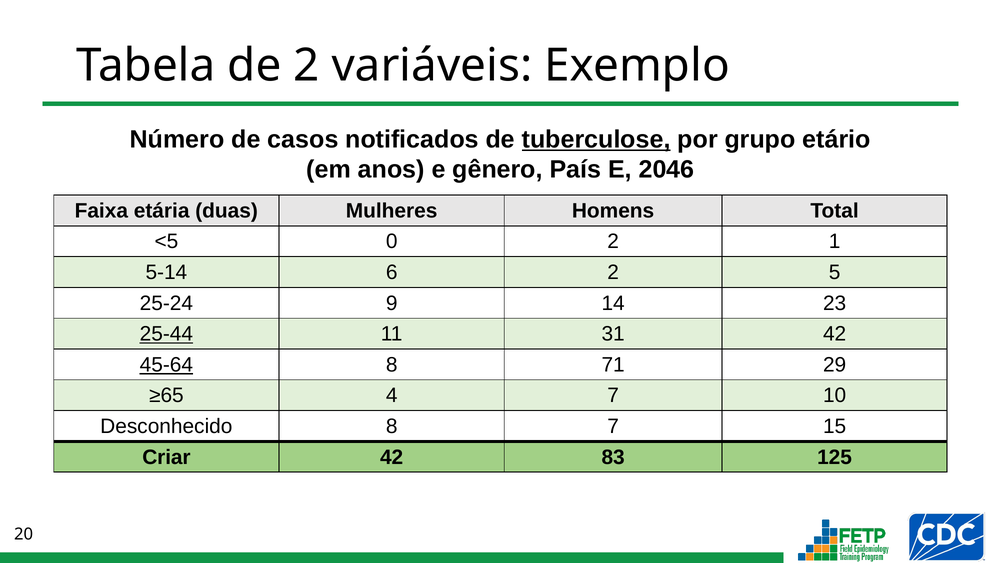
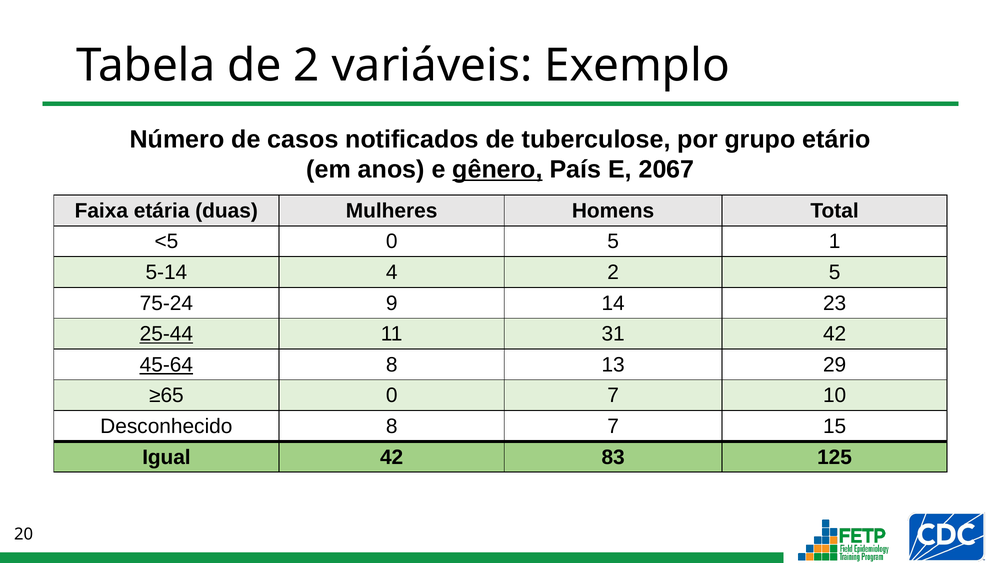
tuberculose underline: present -> none (596, 140)
gênero underline: none -> present (497, 170)
2046: 2046 -> 2067 (666, 170)
0 2: 2 -> 5 (613, 242)
6: 6 -> 4 (392, 272)
25-24: 25-24 -> 75-24 (166, 303)
71: 71 -> 13 (613, 365)
≥65 4: 4 -> 0 (392, 396)
Criar: Criar -> Igual (166, 457)
